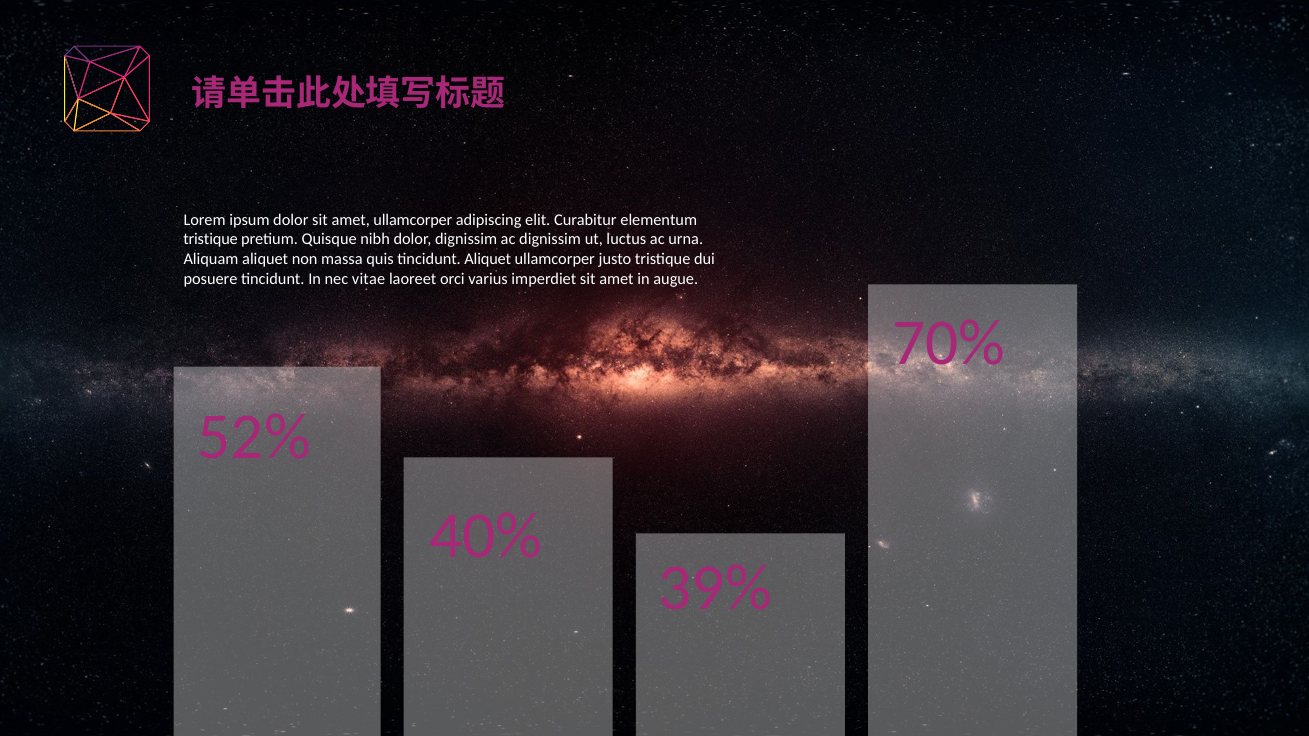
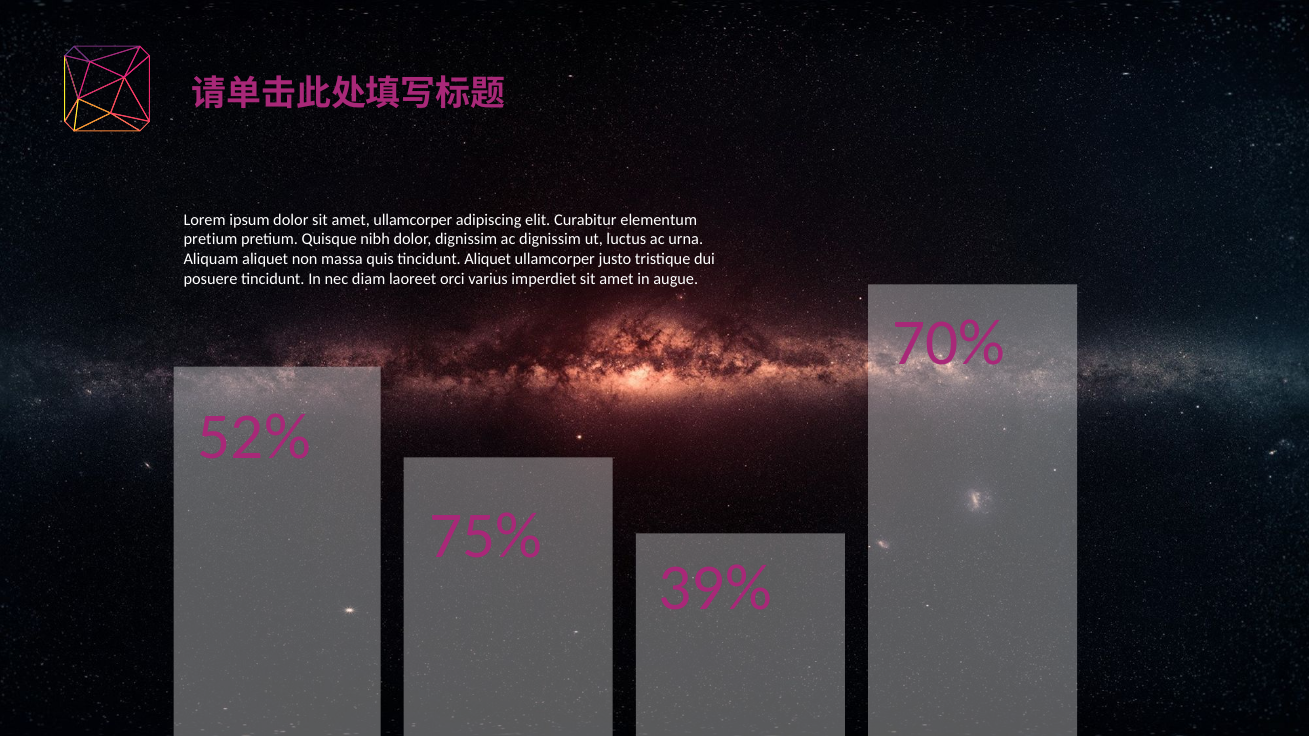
tristique: tristique -> pretium (210, 239)
vitae: vitae -> diam (369, 279)
40%: 40% -> 75% (486, 536)
